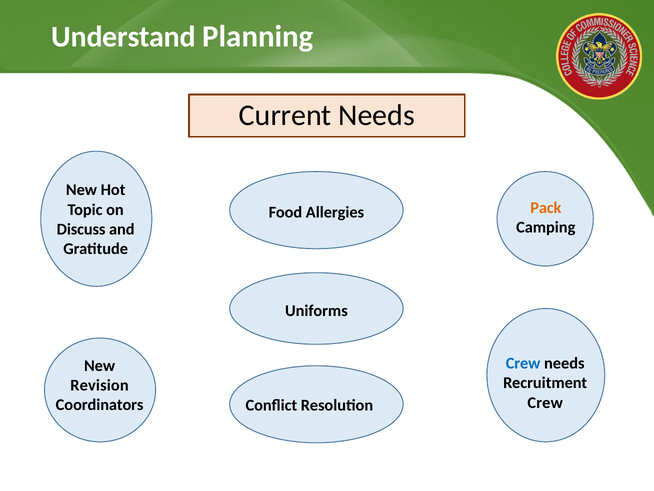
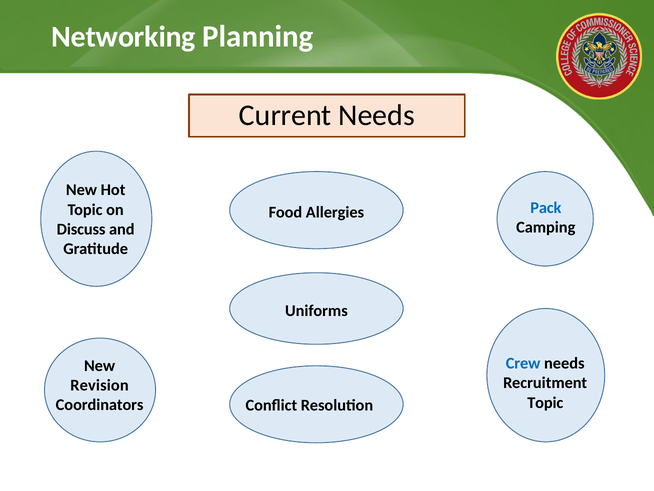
Understand: Understand -> Networking (124, 37)
Pack colour: orange -> blue (546, 208)
Crew: Crew -> Topic (545, 402)
